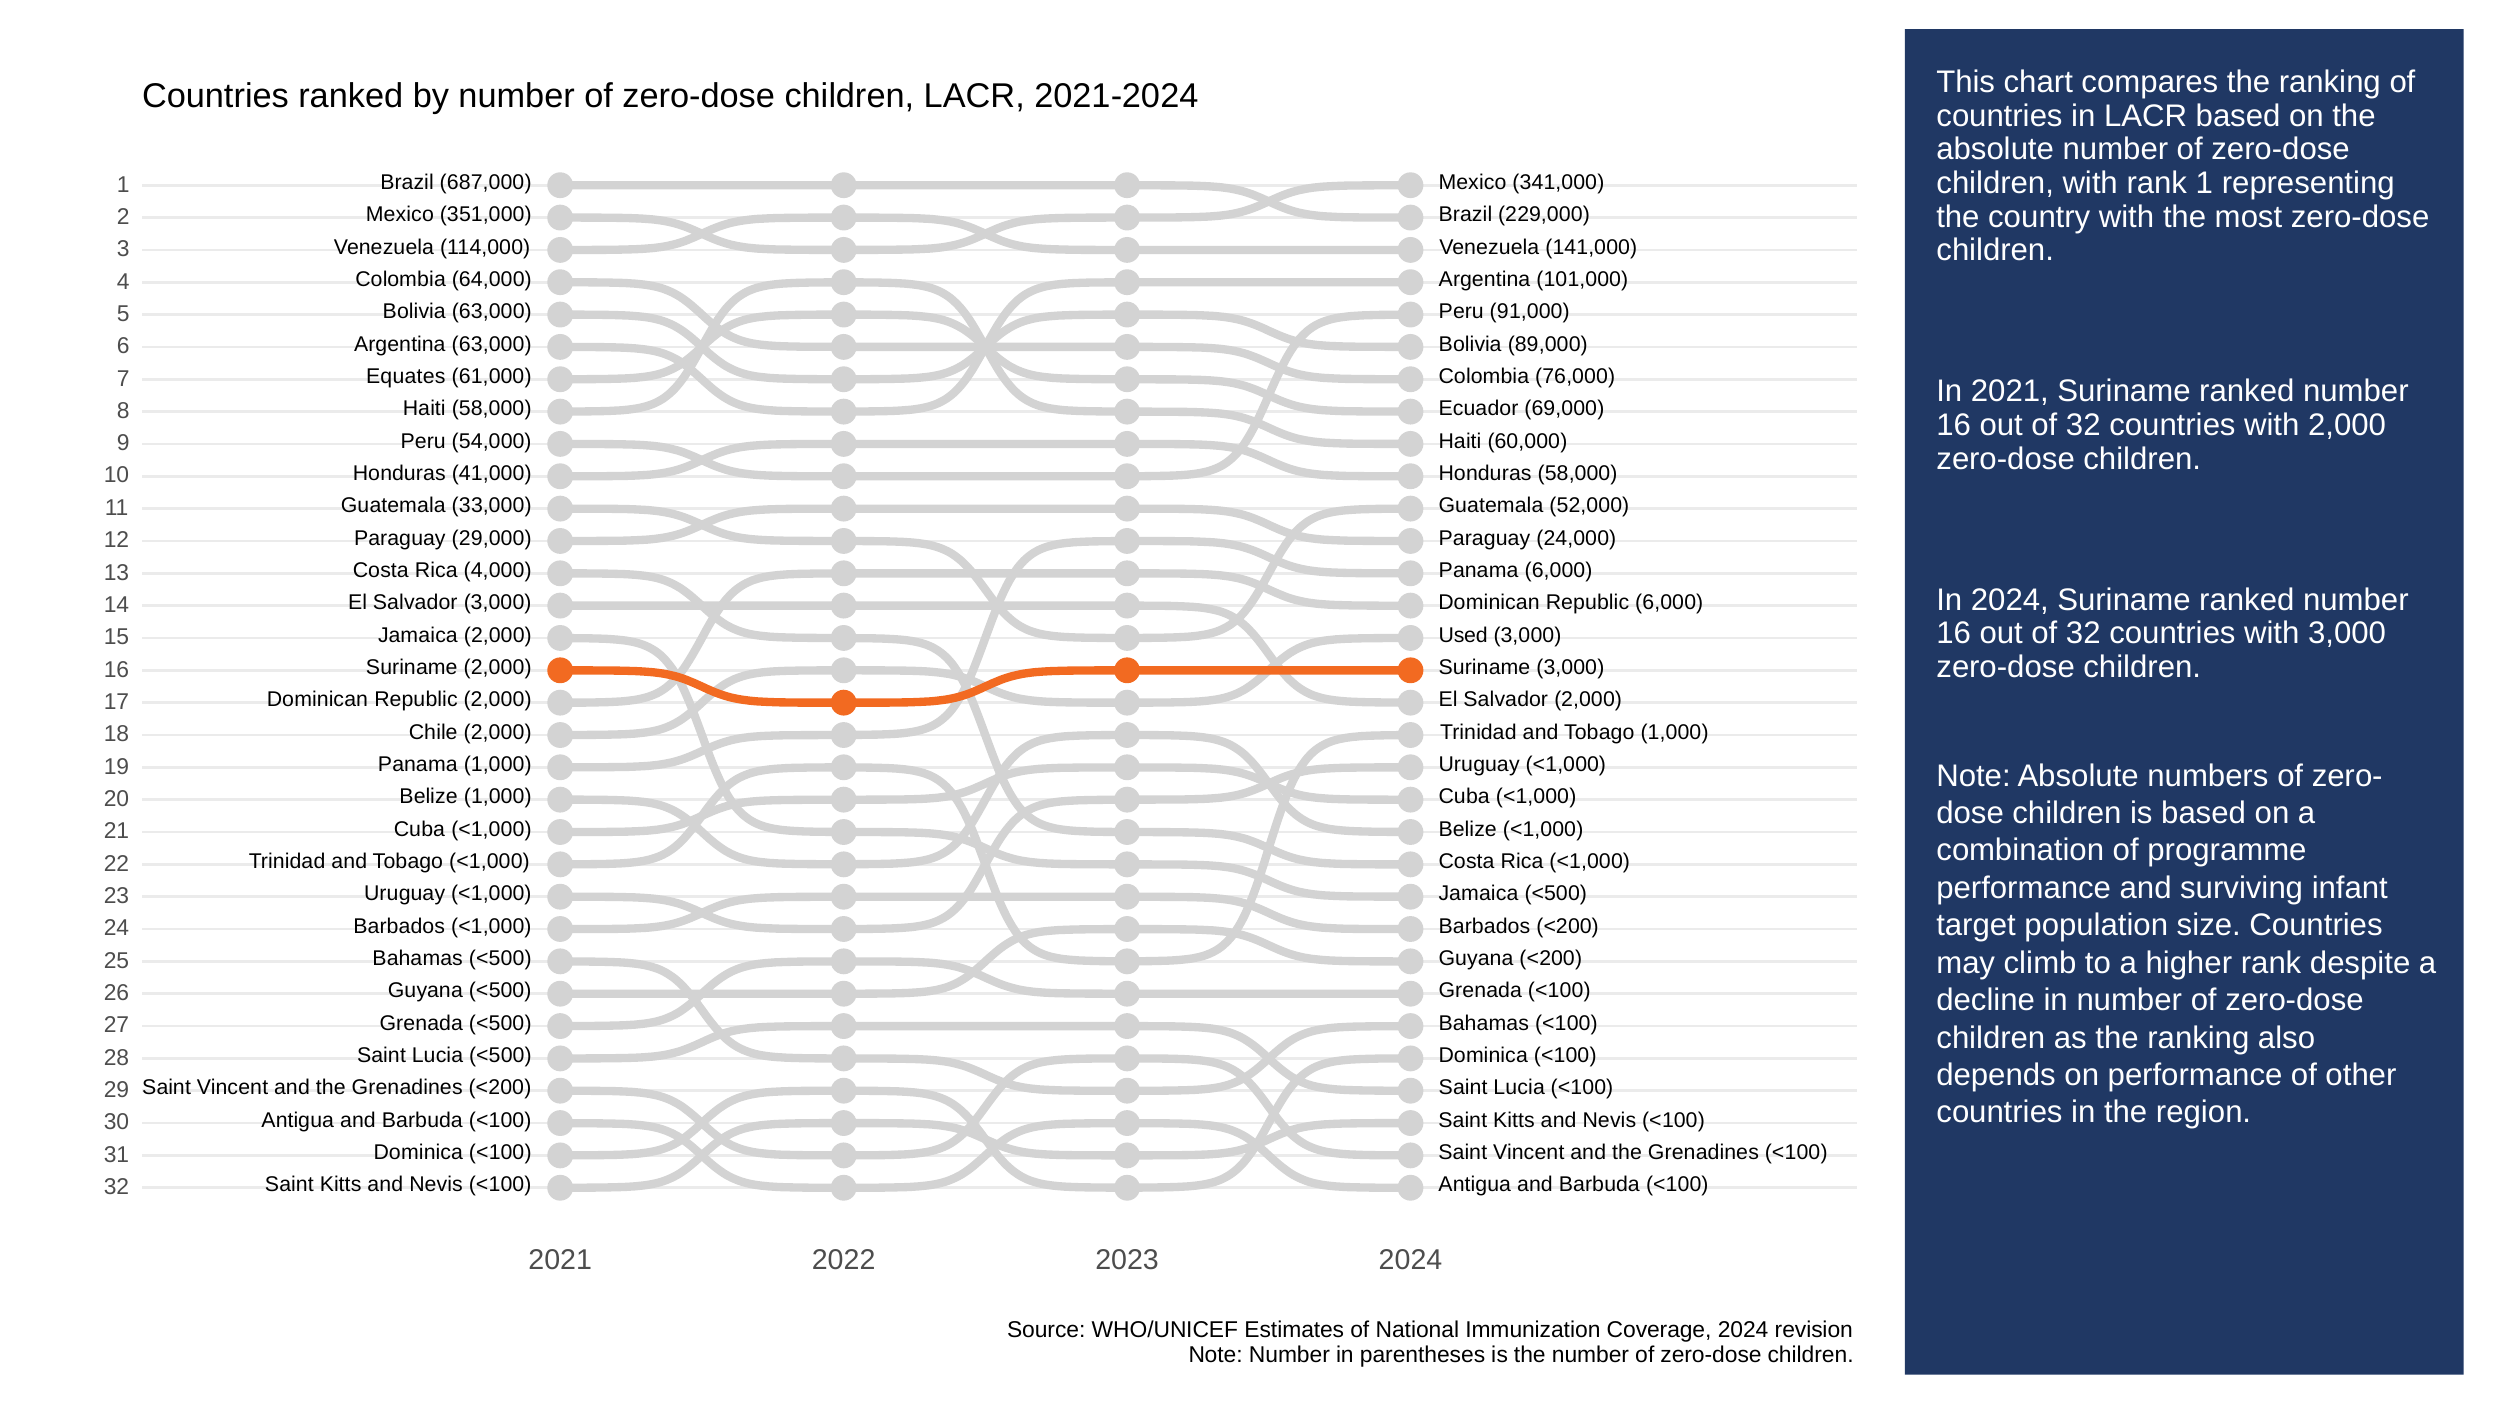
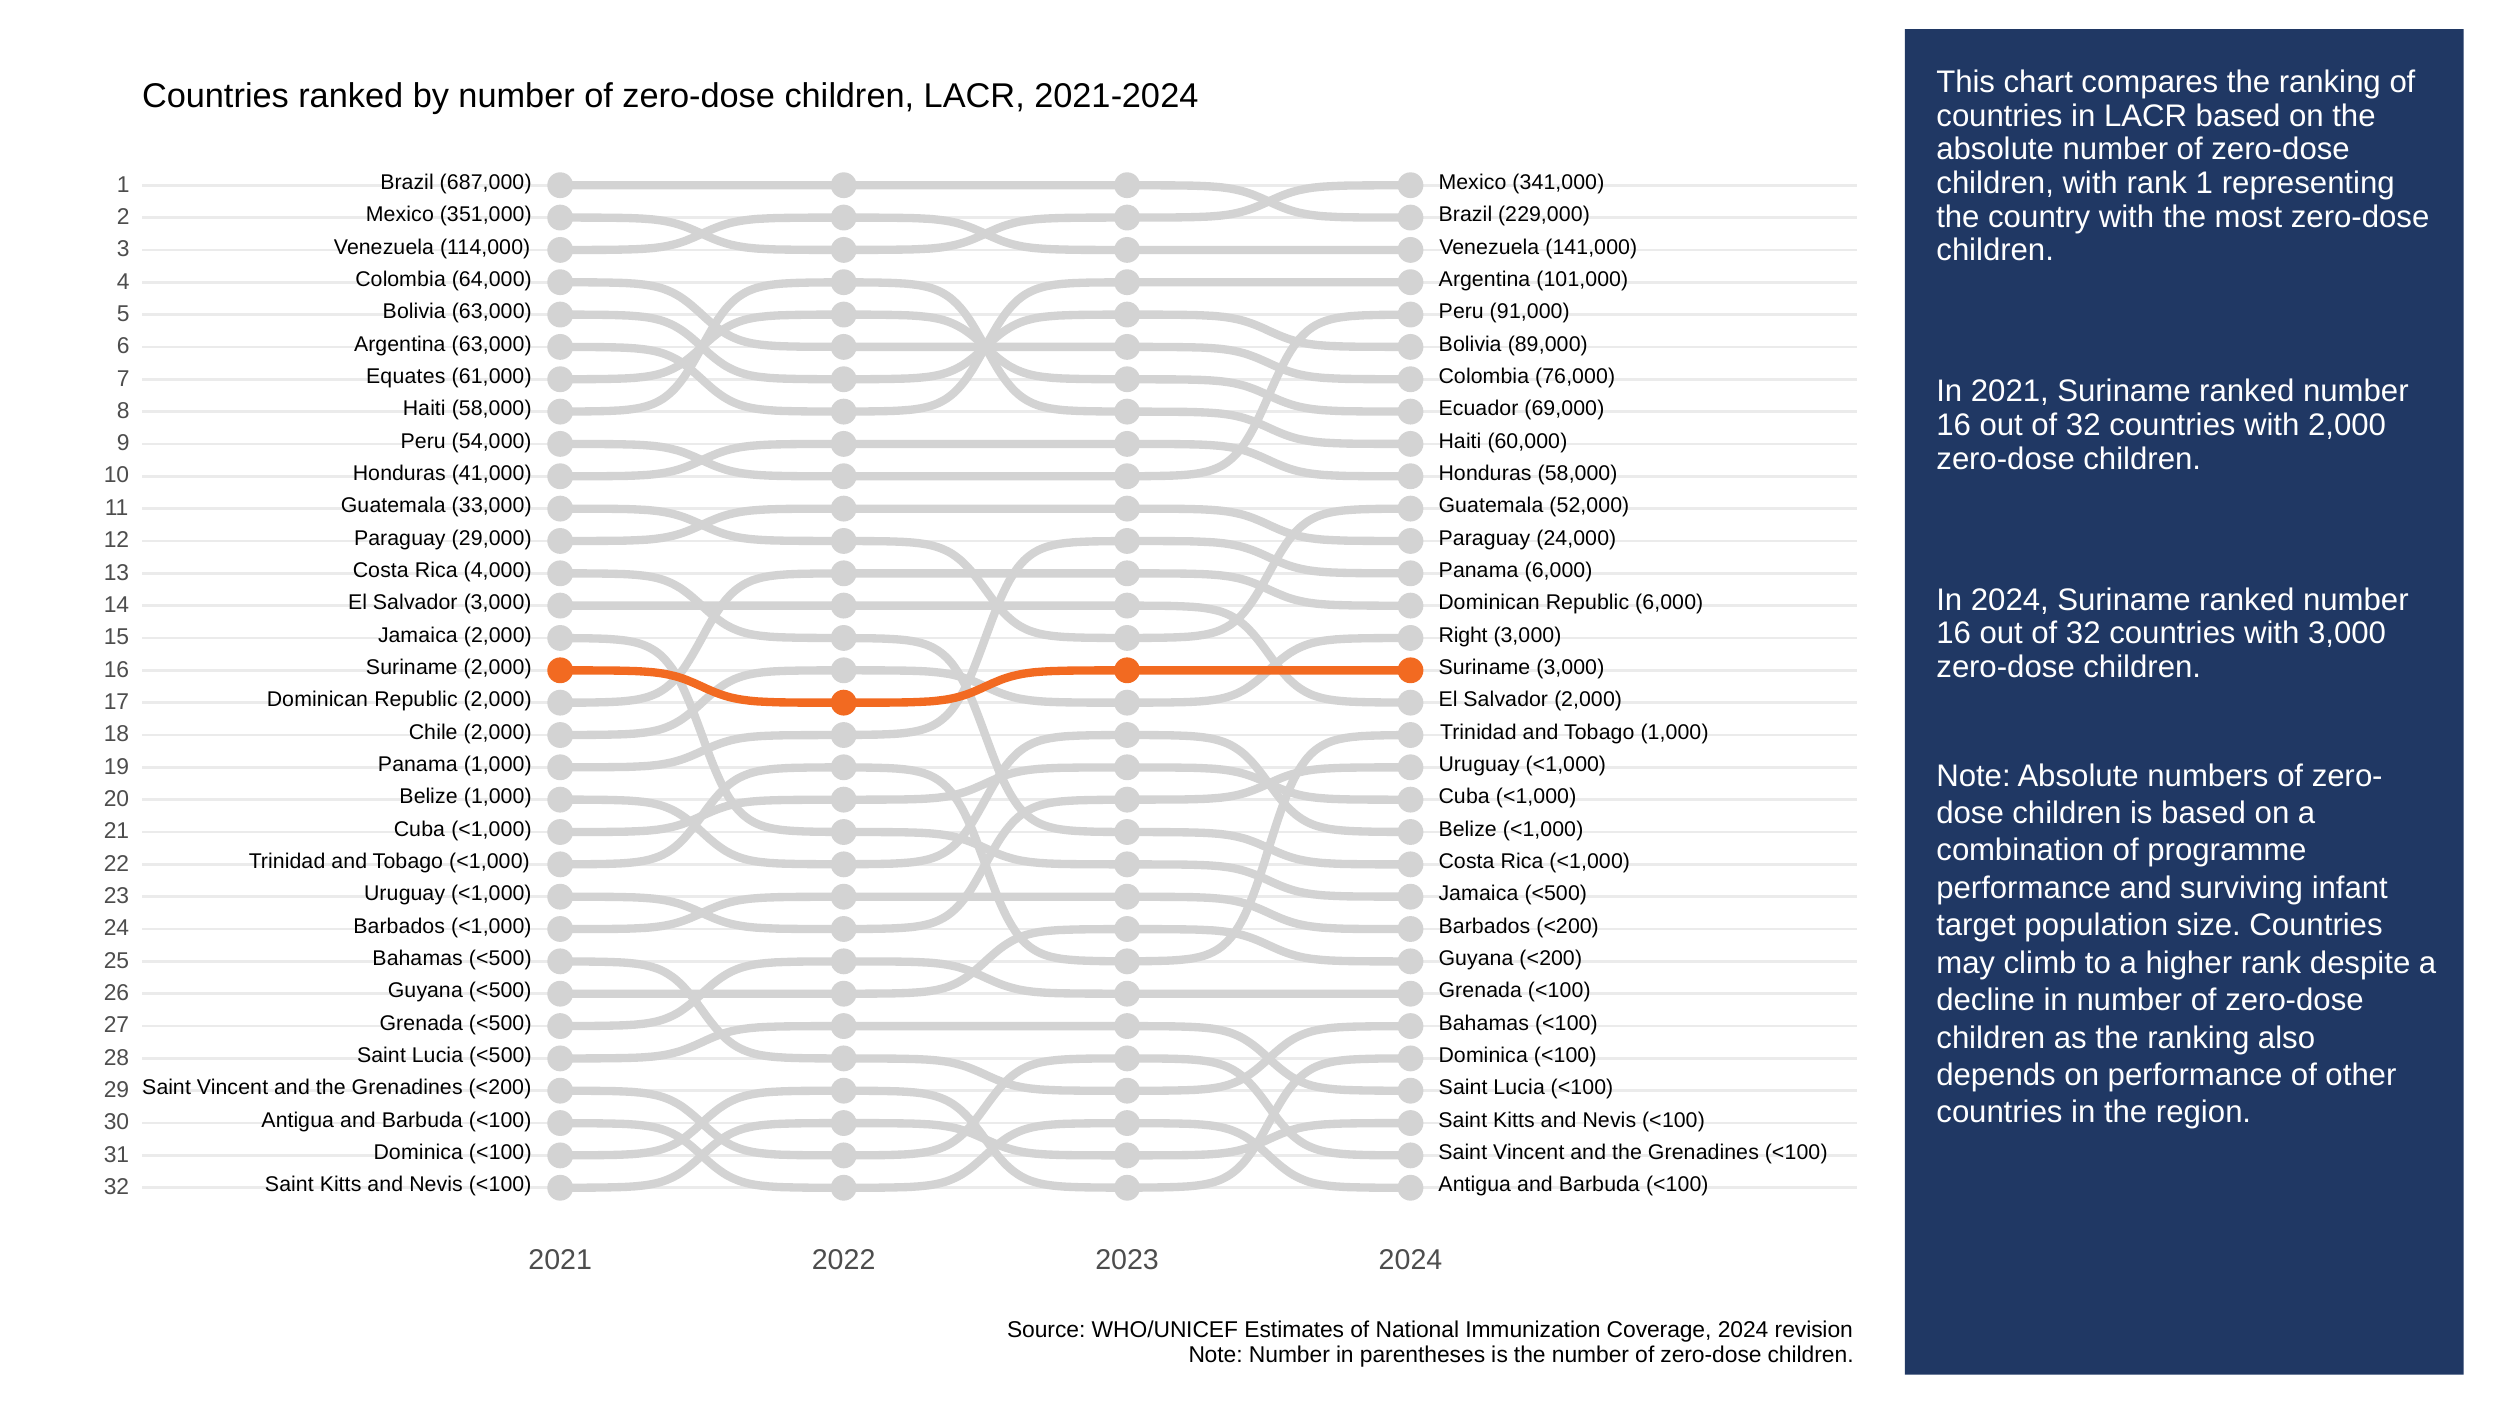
Used: Used -> Right (1463, 635)
